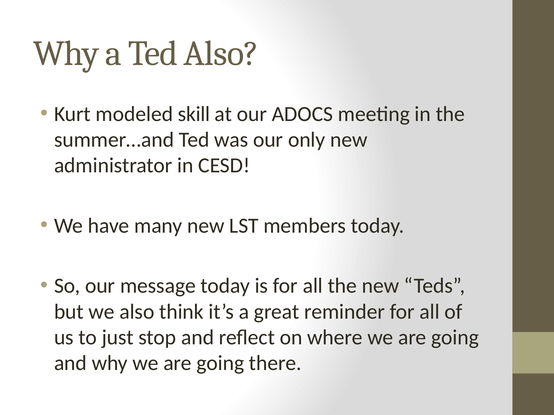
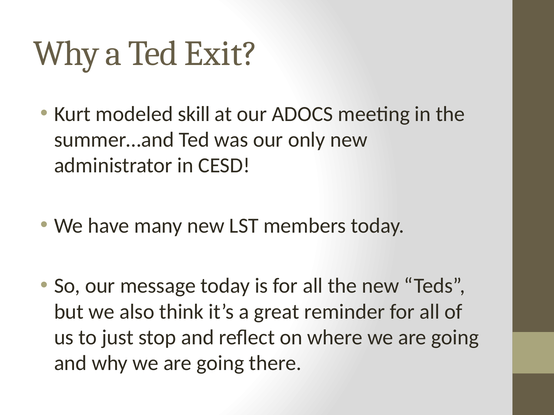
Ted Also: Also -> Exit (221, 54)
